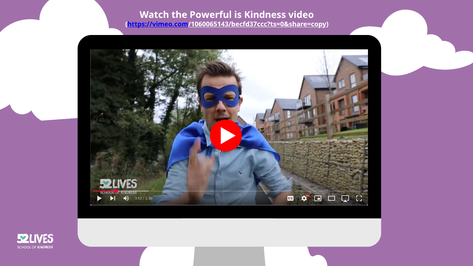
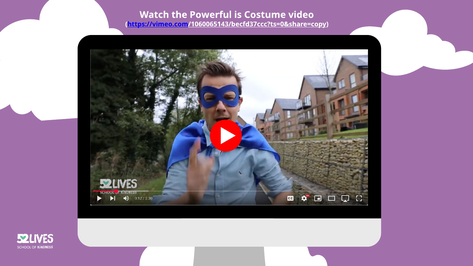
Kindness: Kindness -> Costume (265, 15)
